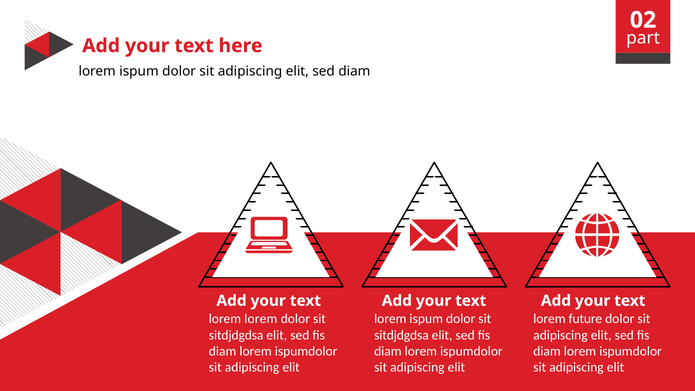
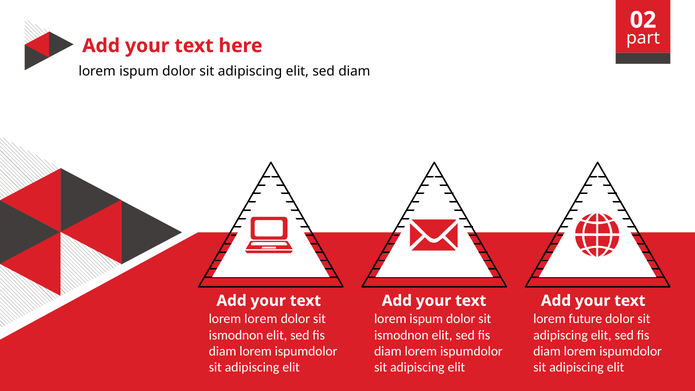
sitdjdgdsa: sitdjdgdsa -> ismodnon (236, 335)
sitdjdgdsa: sitdjdgdsa -> ismodnon (401, 335)
